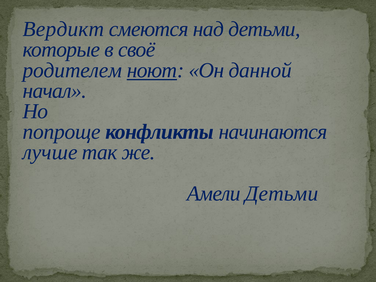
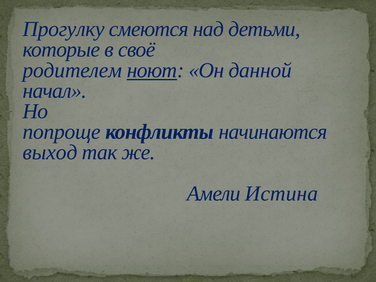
Вердикт: Вердикт -> Прогулку (64, 29)
лучше: лучше -> выход (50, 152)
Амели Детьми: Детьми -> Истина (282, 193)
